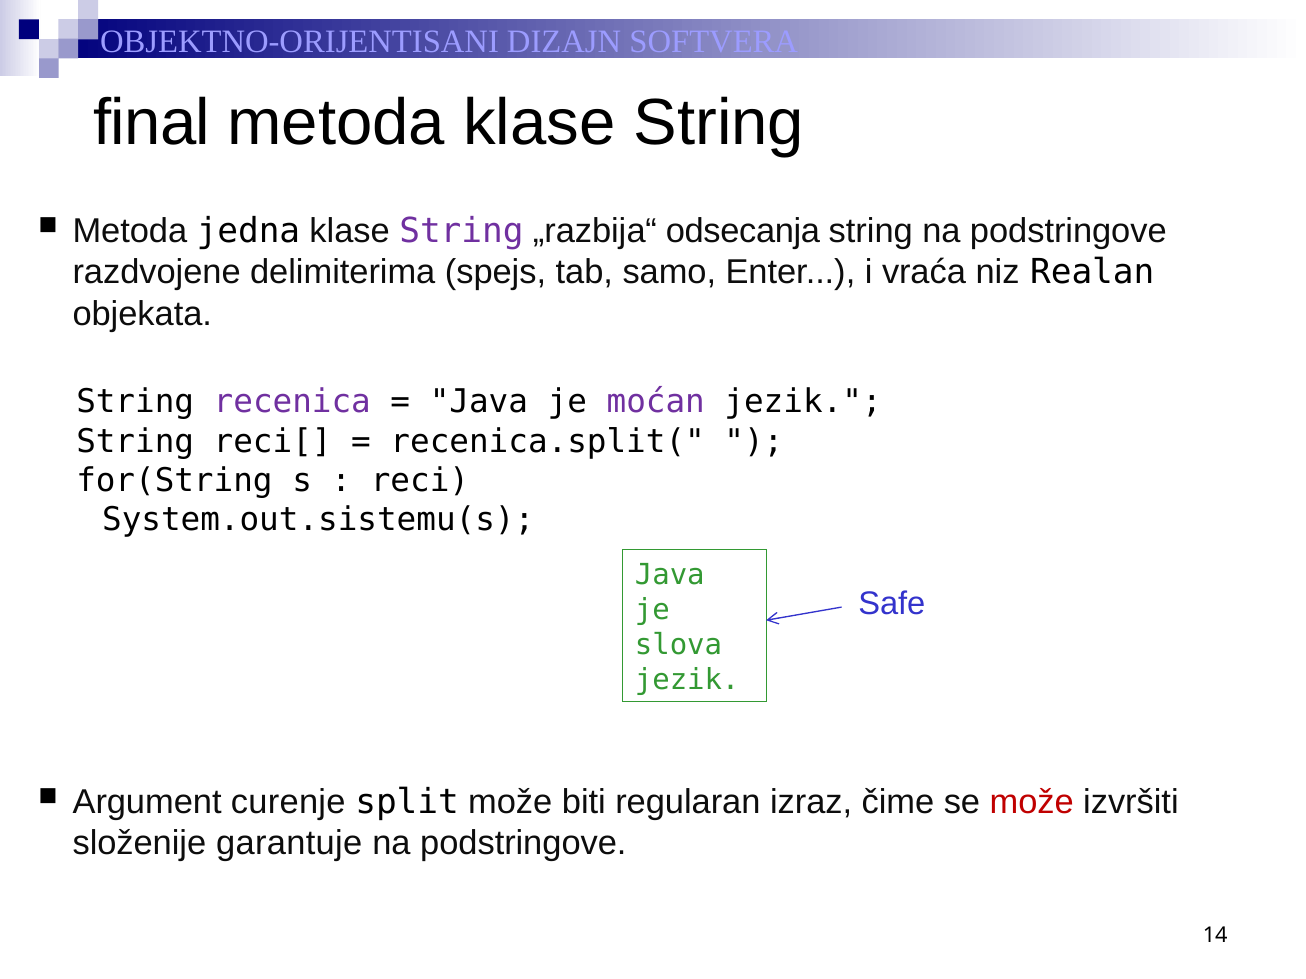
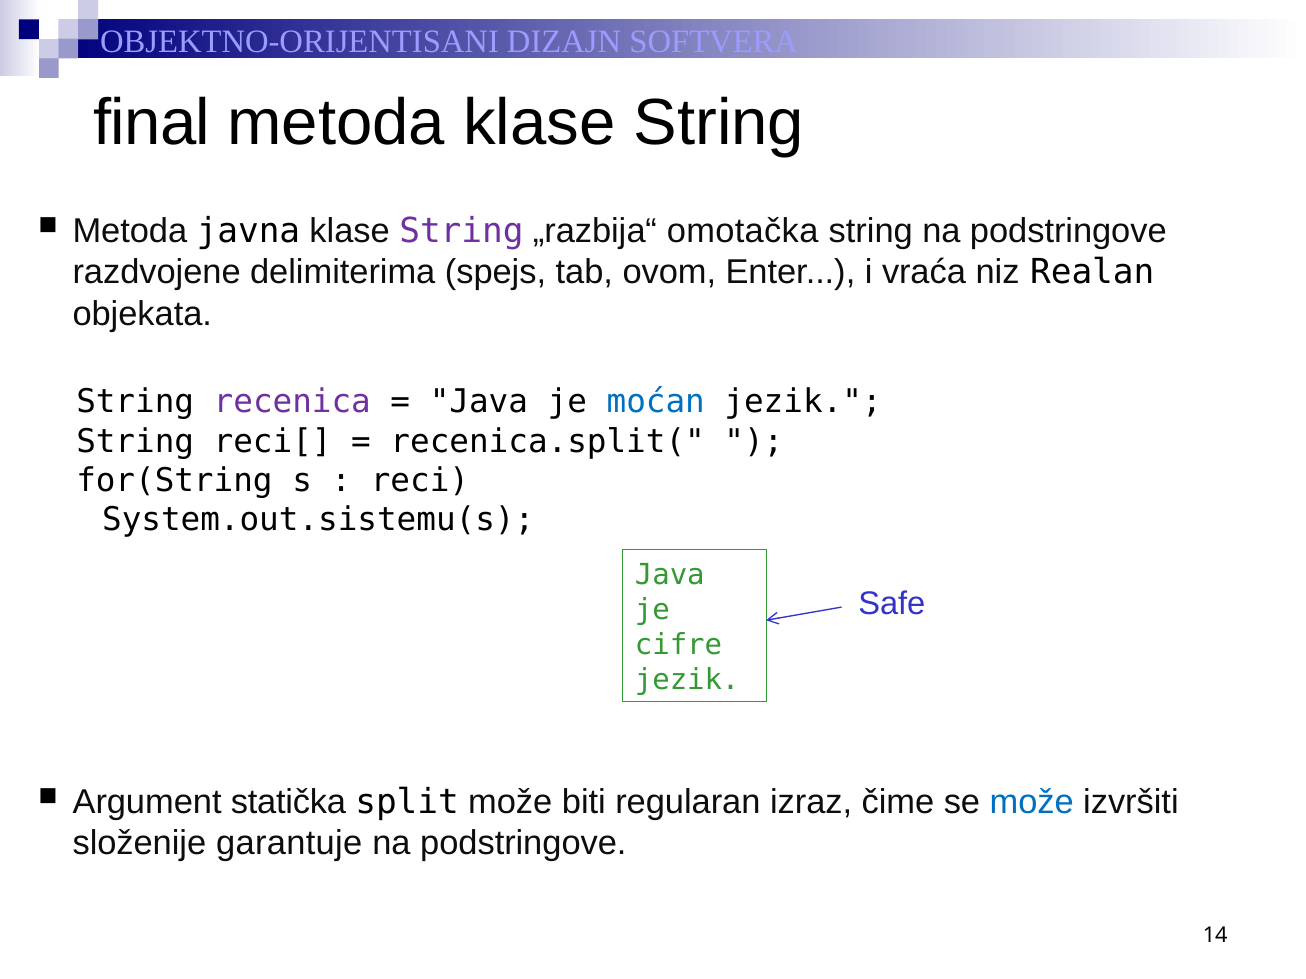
jedna: jedna -> javna (248, 231)
odsecanja: odsecanja -> omotačka (743, 231)
samo: samo -> ovom (669, 273)
moćan colour: purple -> blue (656, 402)
slova: slova -> cifre (679, 645)
curenje: curenje -> statička (288, 802)
može colour: red -> blue (1032, 802)
